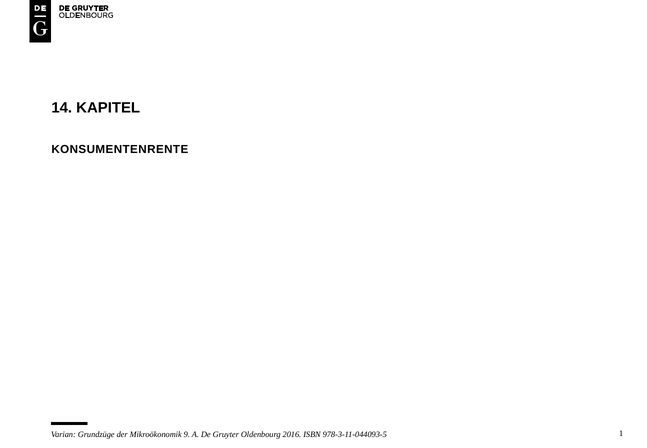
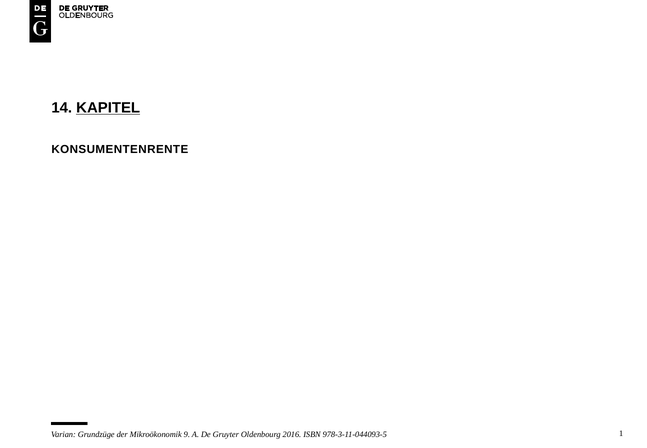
KAPITEL underline: none -> present (108, 108)
